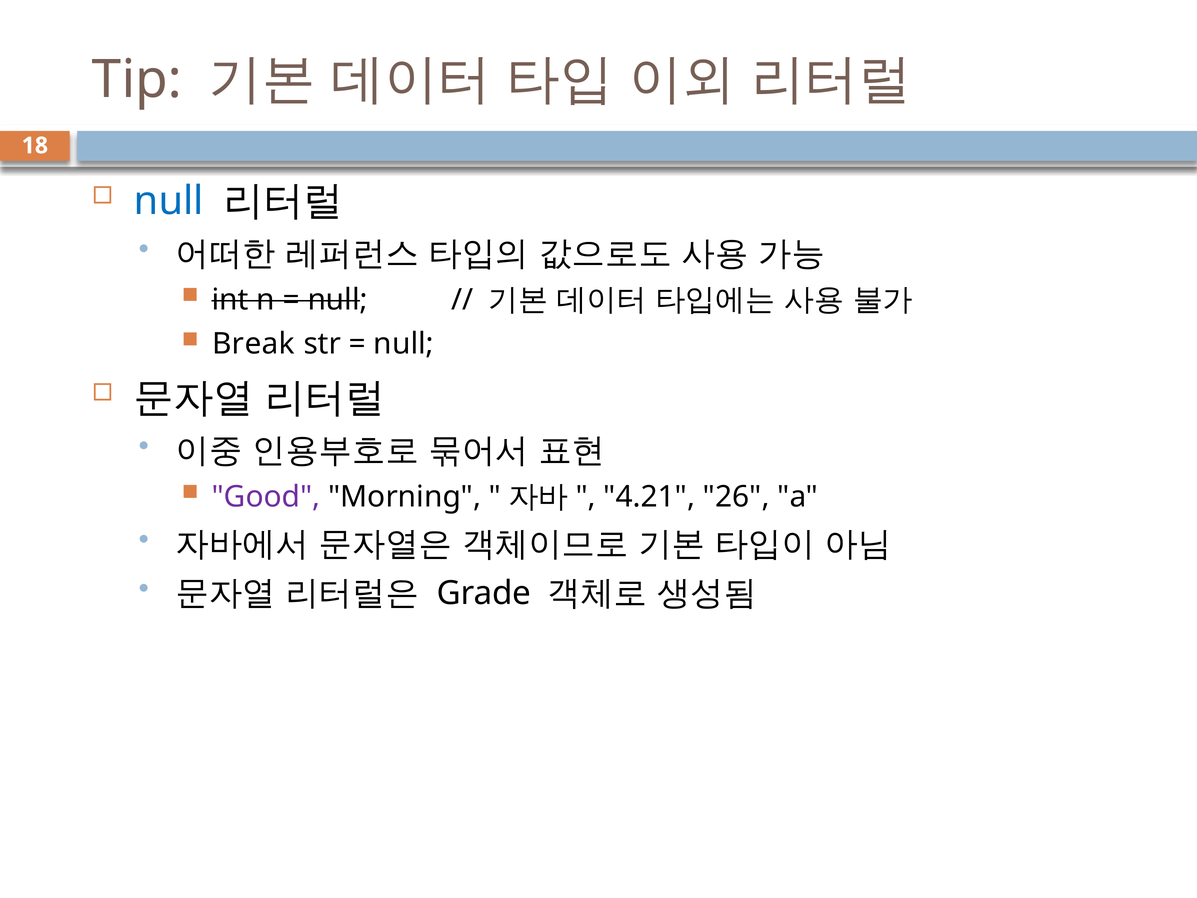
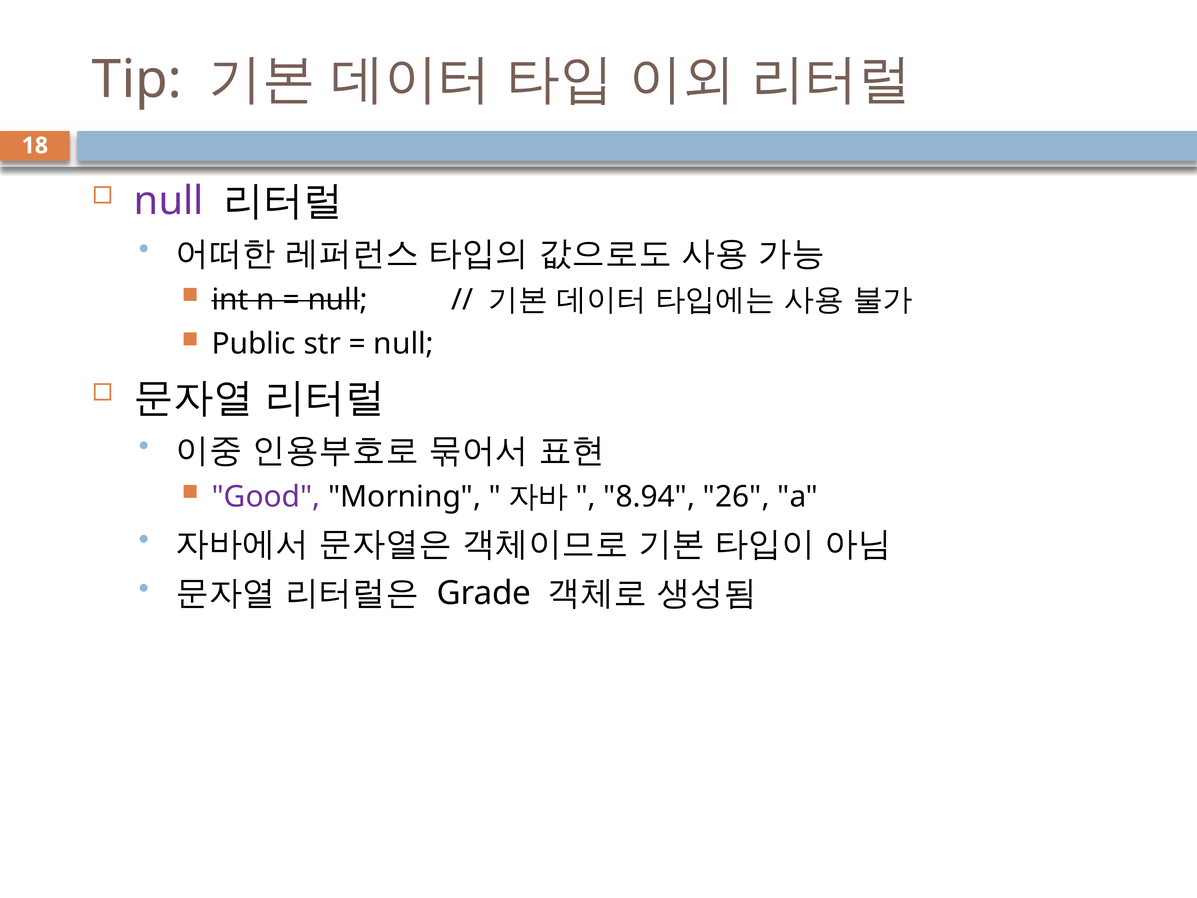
null colour: blue -> purple (169, 201)
Break: Break -> Public (254, 344)
4.21: 4.21 -> 8.94 (649, 497)
